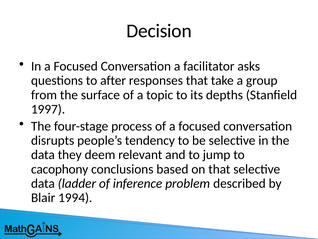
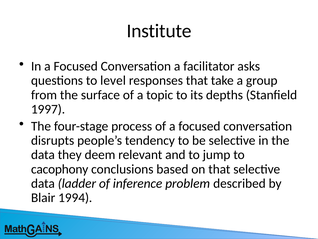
Decision: Decision -> Institute (159, 31)
after: after -> level (113, 80)
